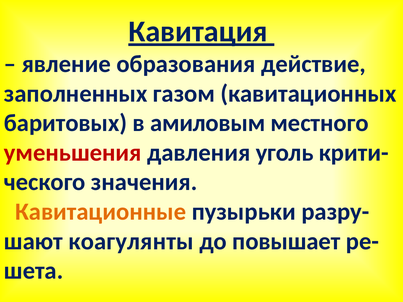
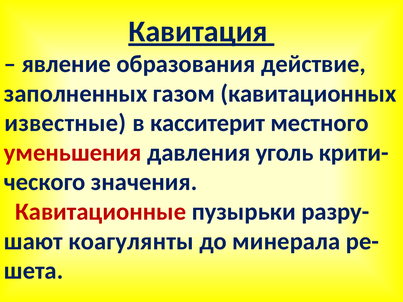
баритовых: баритовых -> известные (65, 123)
амиловым: амиловым -> касситерит (208, 123)
Кавитационные colour: orange -> red (101, 212)
повышает: повышает -> минерала (286, 241)
